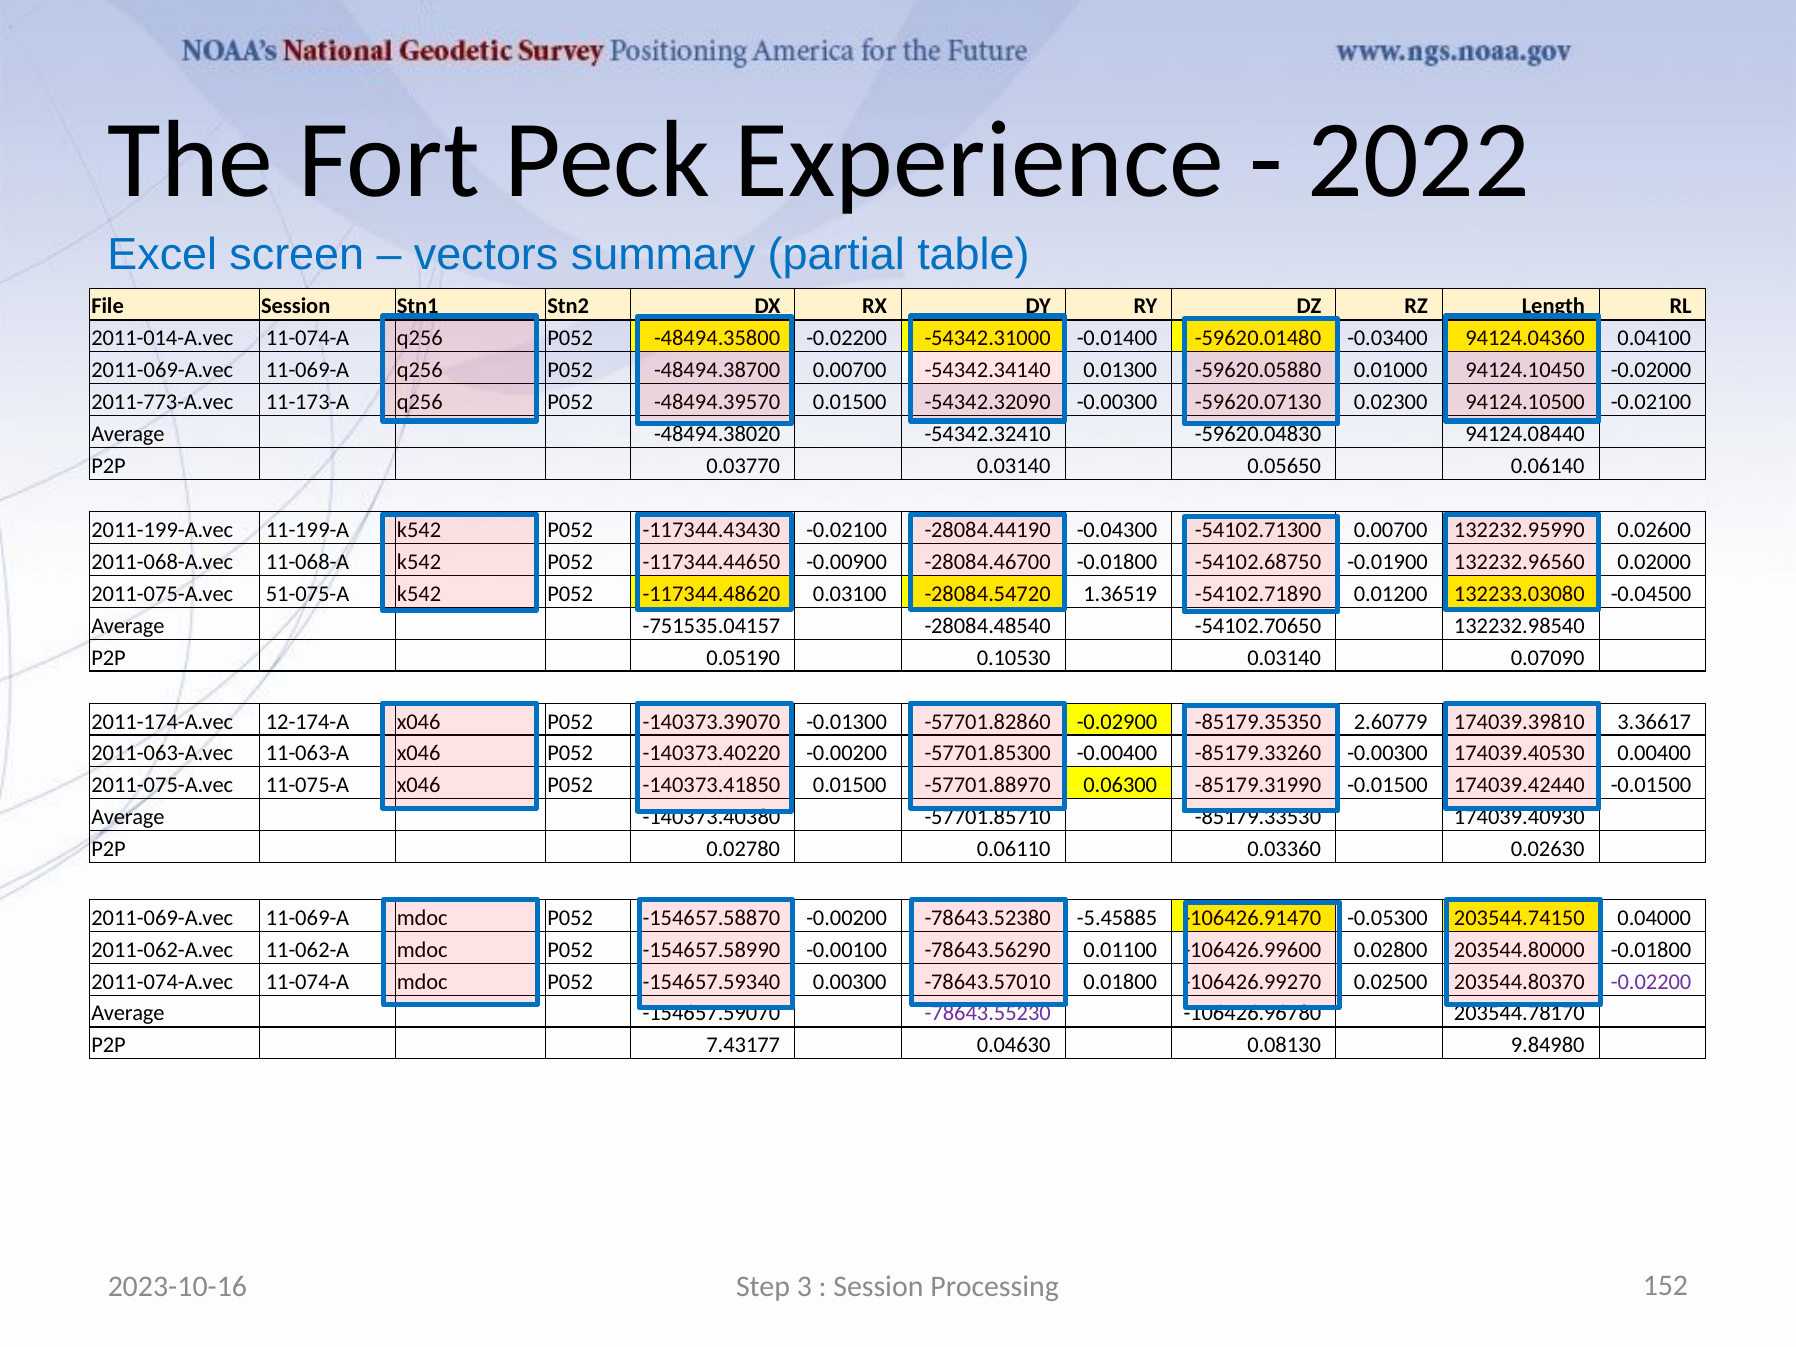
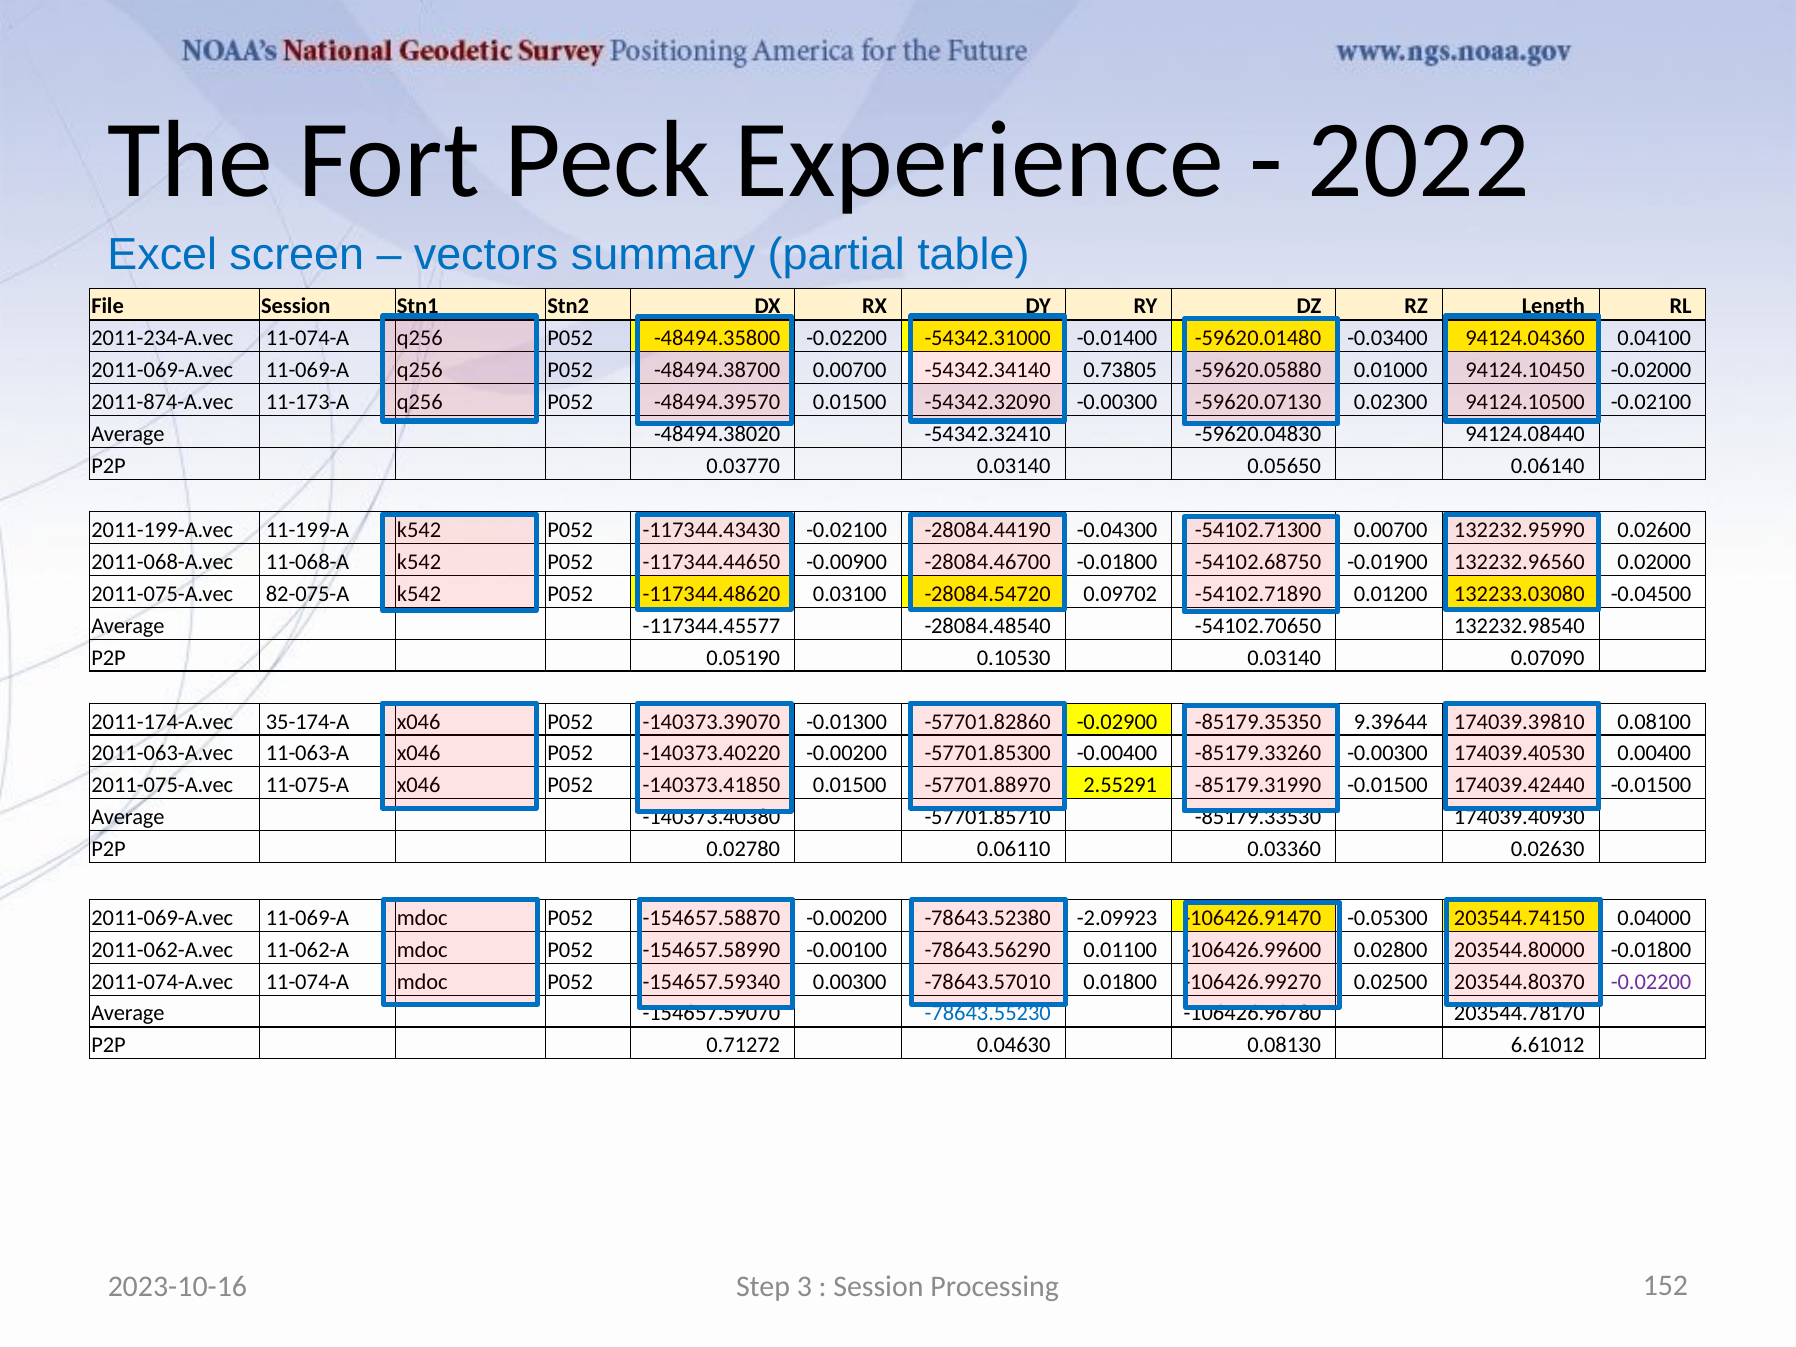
2011-014-A.vec: 2011-014-A.vec -> 2011-234-A.vec (162, 338)
0.01300: 0.01300 -> 0.73805 (1120, 370)
2011-773-A.vec: 2011-773-A.vec -> 2011-874-A.vec (162, 402)
51-075-A: 51-075-A -> 82-075-A (308, 594)
1.36519: 1.36519 -> 0.09702 (1120, 594)
-751535.04157: -751535.04157 -> -117344.45577 (711, 626)
12-174-A: 12-174-A -> 35-174-A (308, 722)
2.60779: 2.60779 -> 9.39644 (1391, 722)
3.36617: 3.36617 -> 0.08100 (1654, 722)
0.06300: 0.06300 -> 2.55291 (1120, 785)
-5.45885: -5.45885 -> -2.09923 (1117, 918)
-78643.55230 colour: purple -> blue (988, 1014)
7.43177: 7.43177 -> 0.71272 (743, 1045)
9.84980: 9.84980 -> 6.61012 (1548, 1045)
